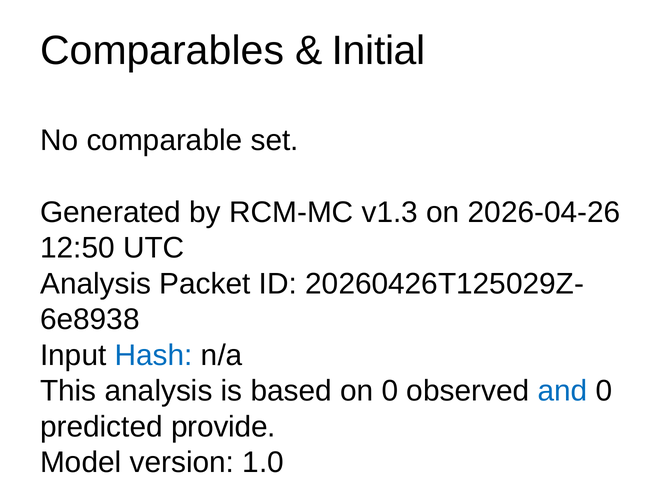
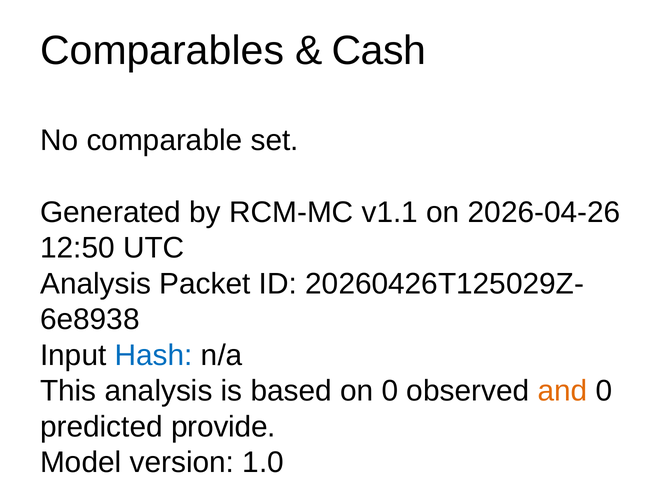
Initial: Initial -> Cash (379, 51)
v1.3: v1.3 -> v1.1 (390, 212)
and colour: blue -> orange (562, 391)
